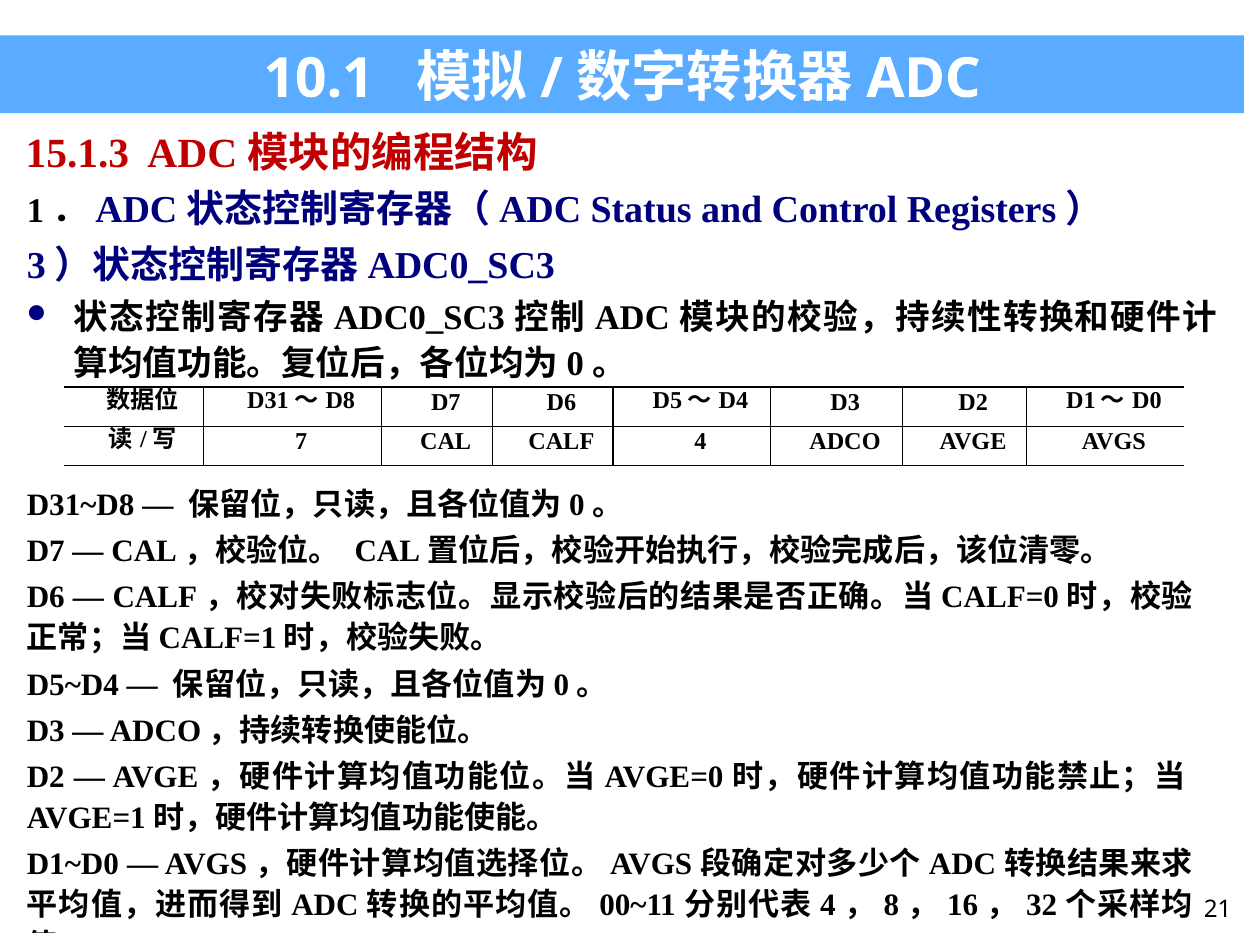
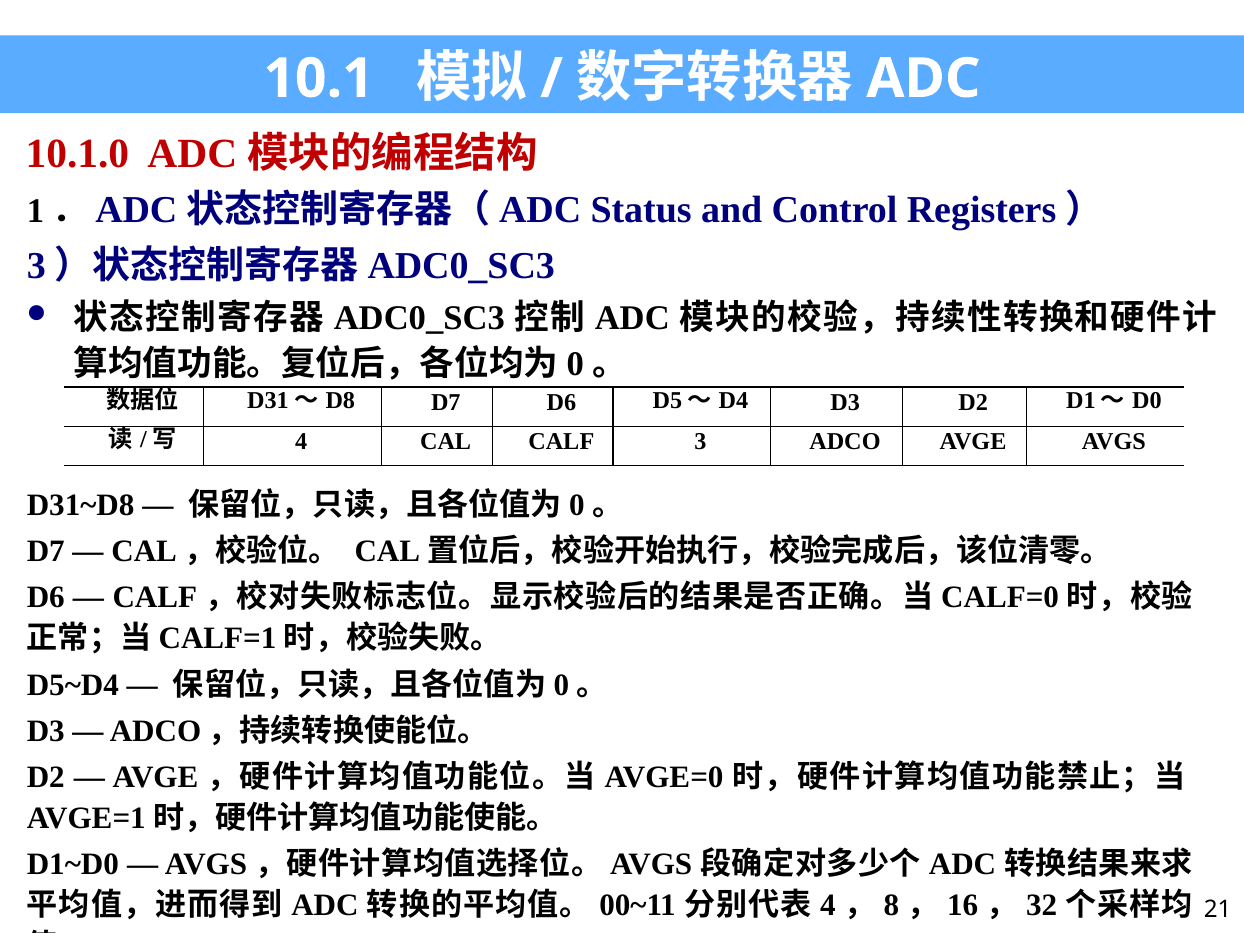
15.1.3: 15.1.3 -> 10.1.0 (77, 153)
7: 7 -> 4 (301, 441)
CALF 4: 4 -> 3 (700, 441)
